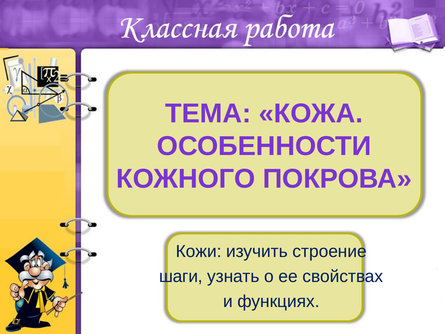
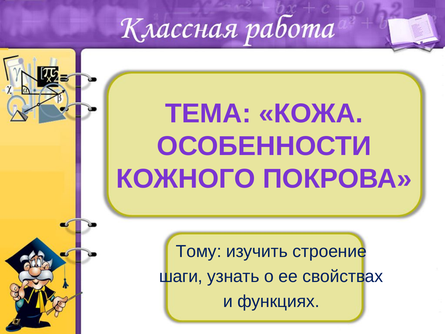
Кожи: Кожи -> Тому (199, 251)
